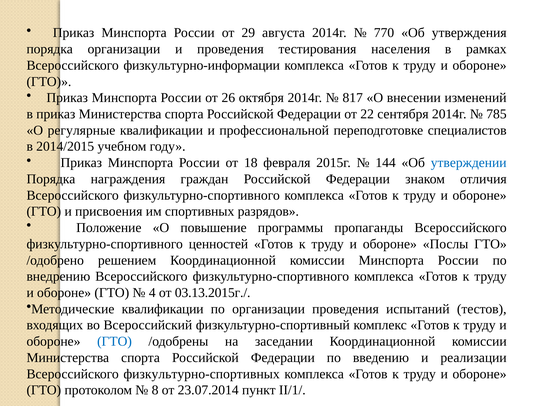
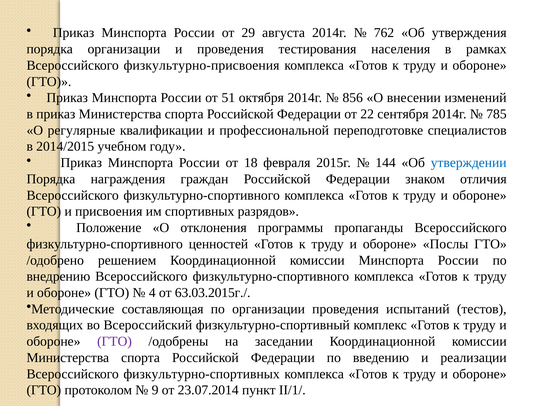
770: 770 -> 762 (384, 33)
физкультурно-информации: физкультурно-информации -> физкультурно-присвоения (202, 65)
26: 26 -> 51 (228, 98)
817: 817 -> 856 (353, 98)
повышение: повышение -> отклонения (214, 228)
03.13.2015г./: 03.13.2015г./ -> 63.03.2015г./ (213, 293)
Методические квалификации: квалификации -> составляющая (163, 309)
ГТО colour: blue -> purple (114, 342)
8: 8 -> 9 (155, 391)
